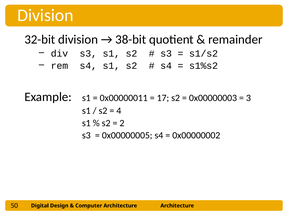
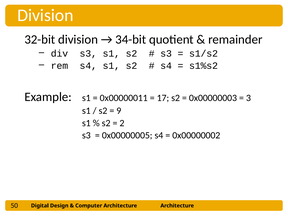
38-bit: 38-bit -> 34-bit (131, 39)
4: 4 -> 9 (119, 111)
